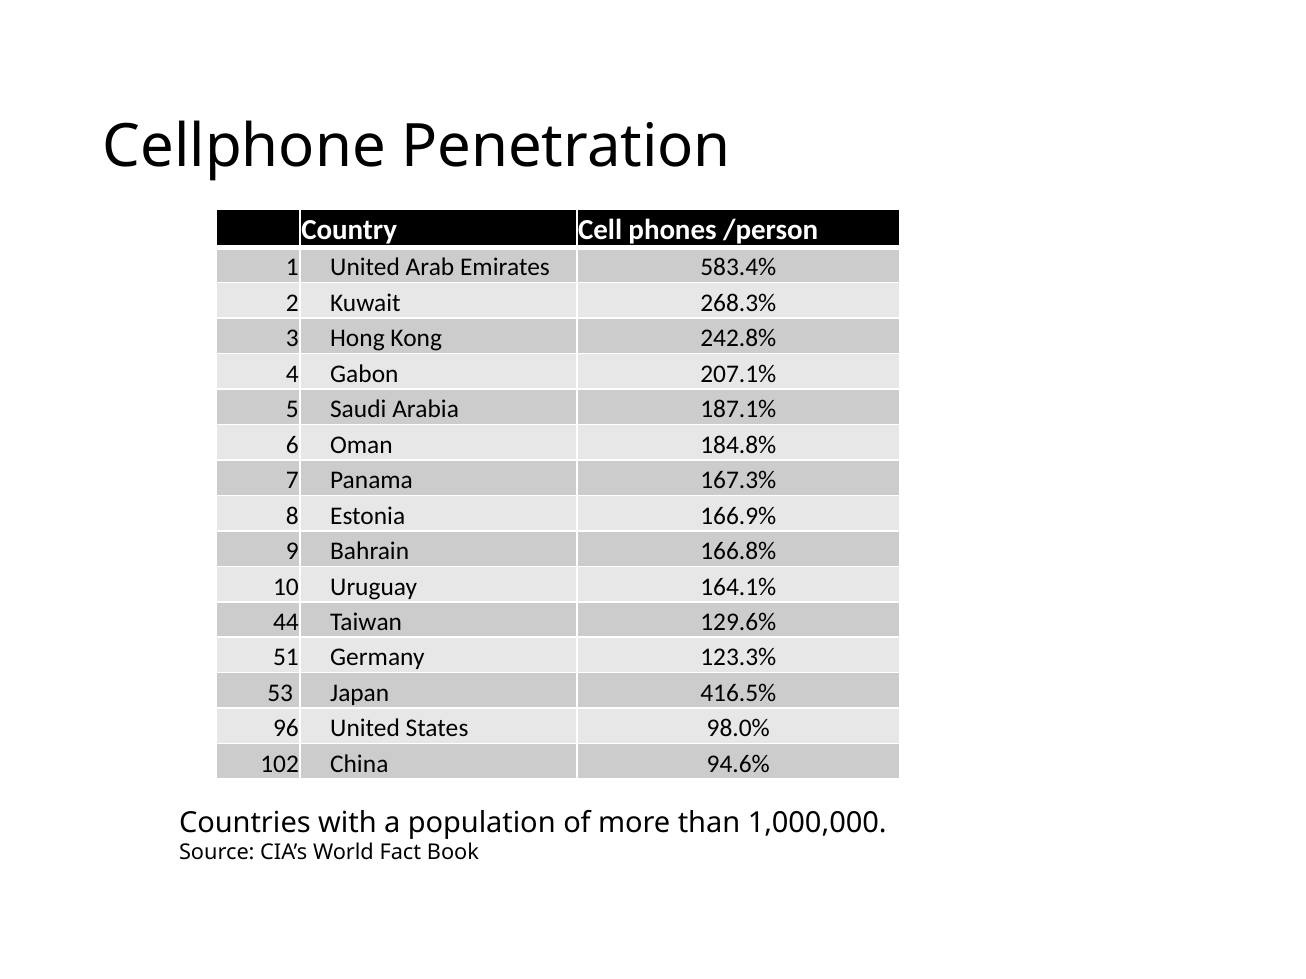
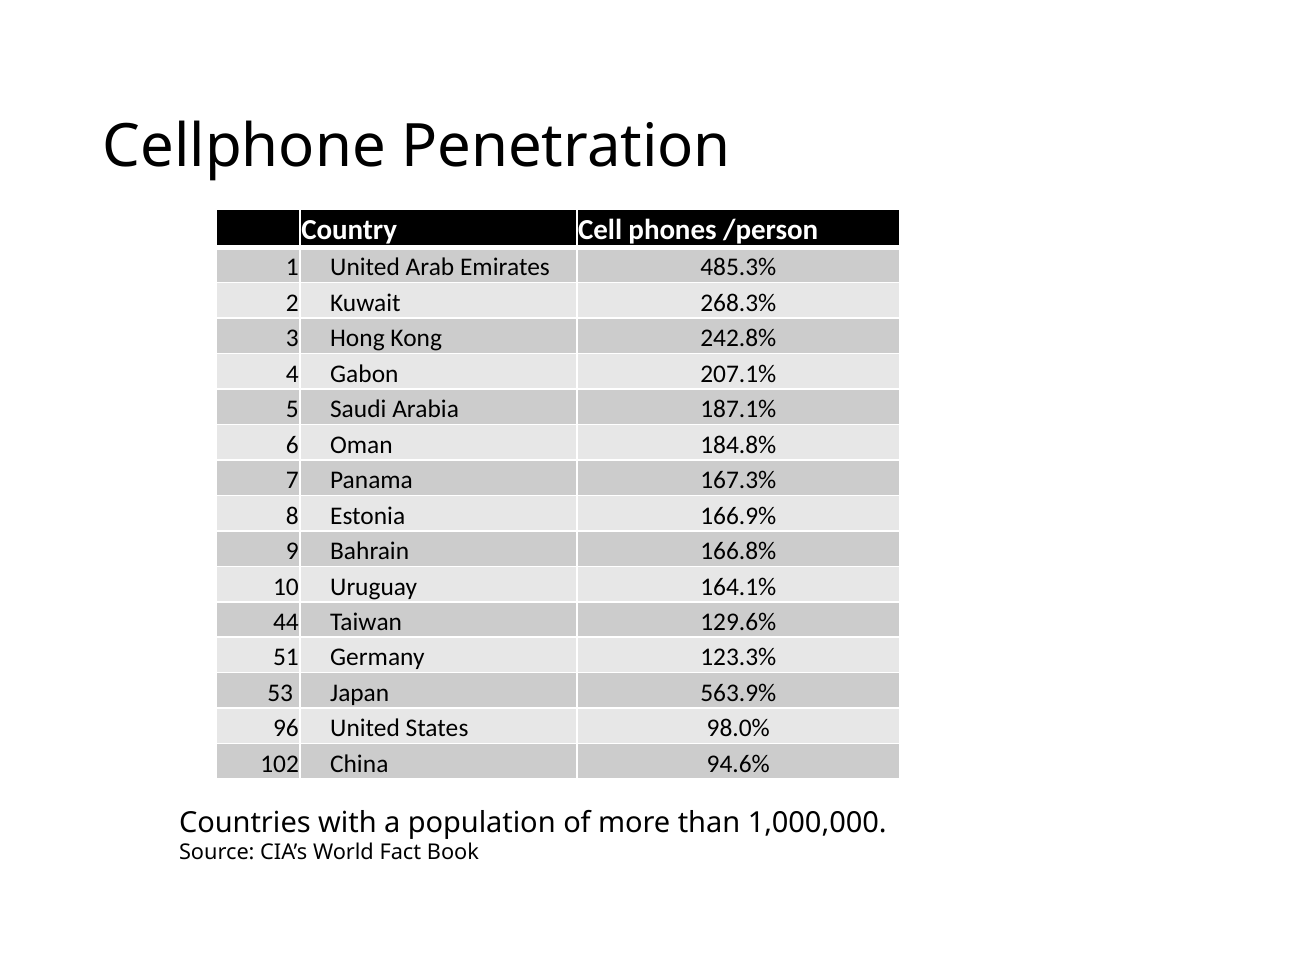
583.4%: 583.4% -> 485.3% (738, 268)
416.5%: 416.5% -> 563.9% (738, 693)
